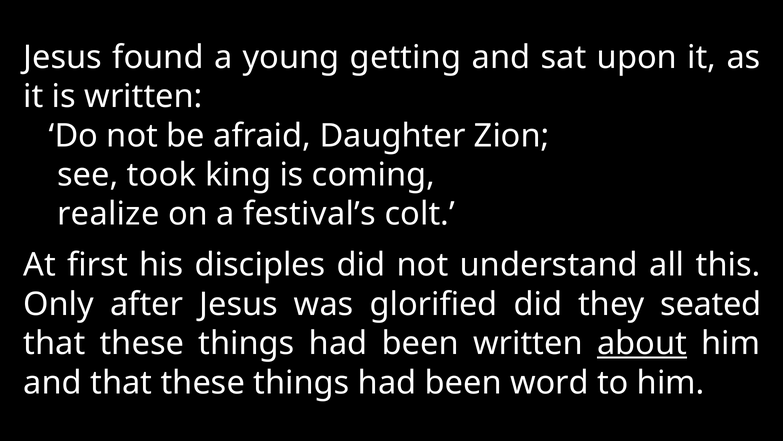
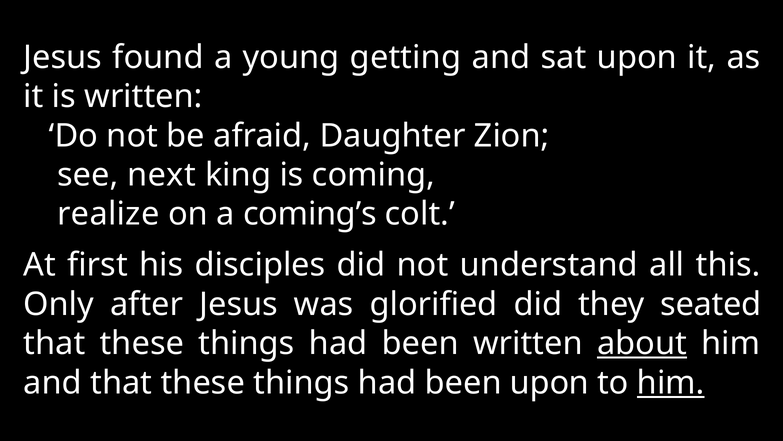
took: took -> next (162, 175)
festival’s: festival’s -> coming’s (310, 214)
been word: word -> upon (550, 382)
him underline: none -> present (671, 382)
